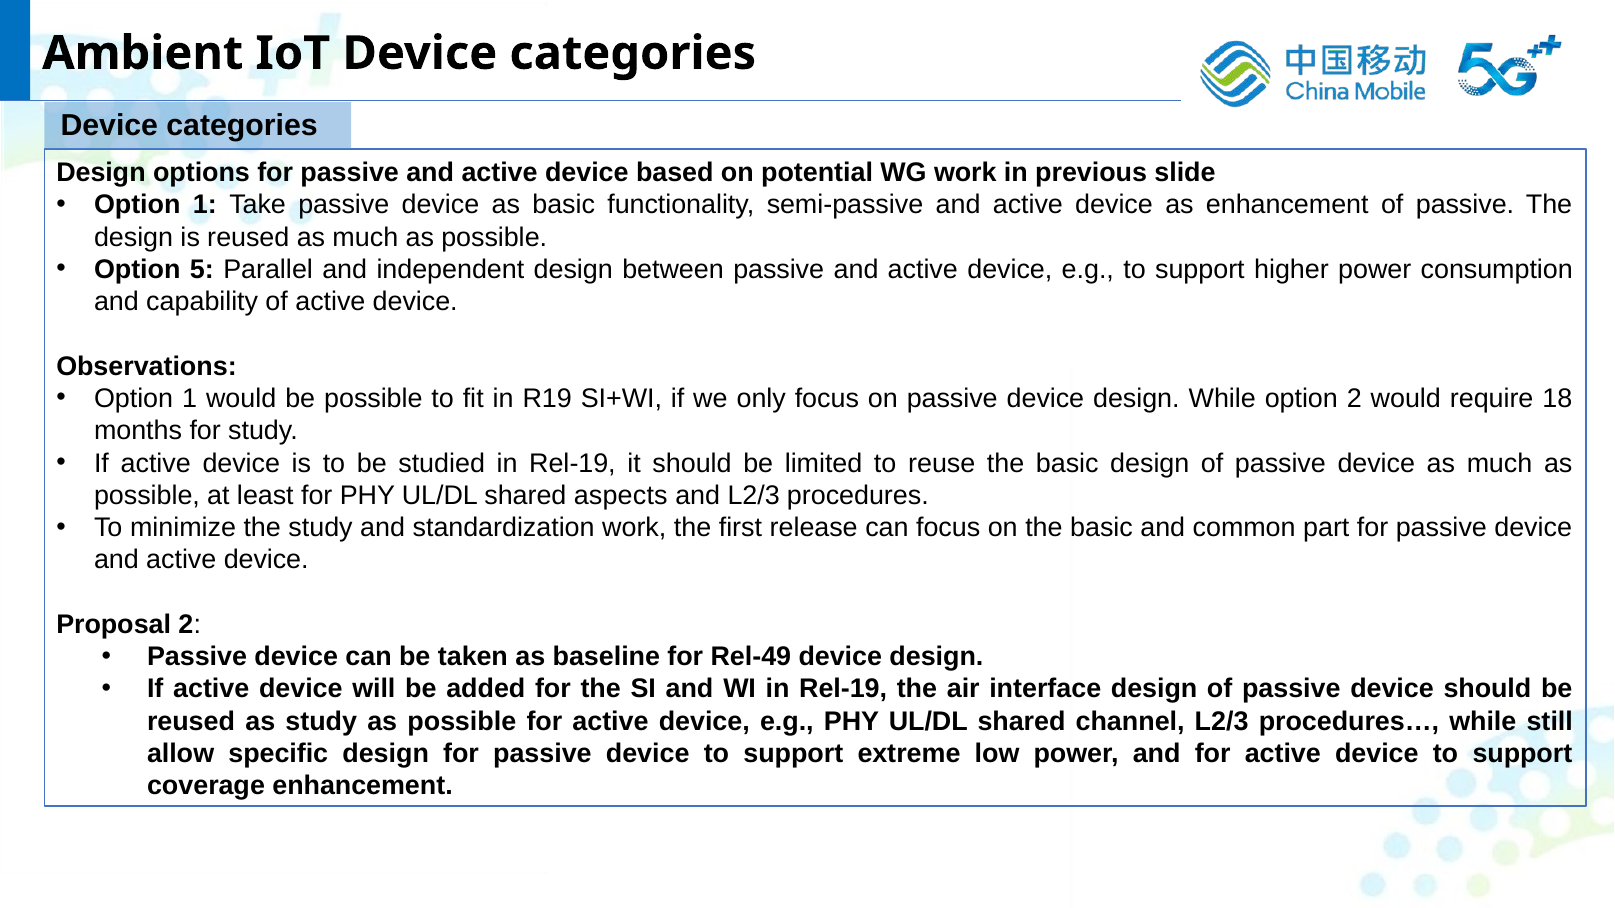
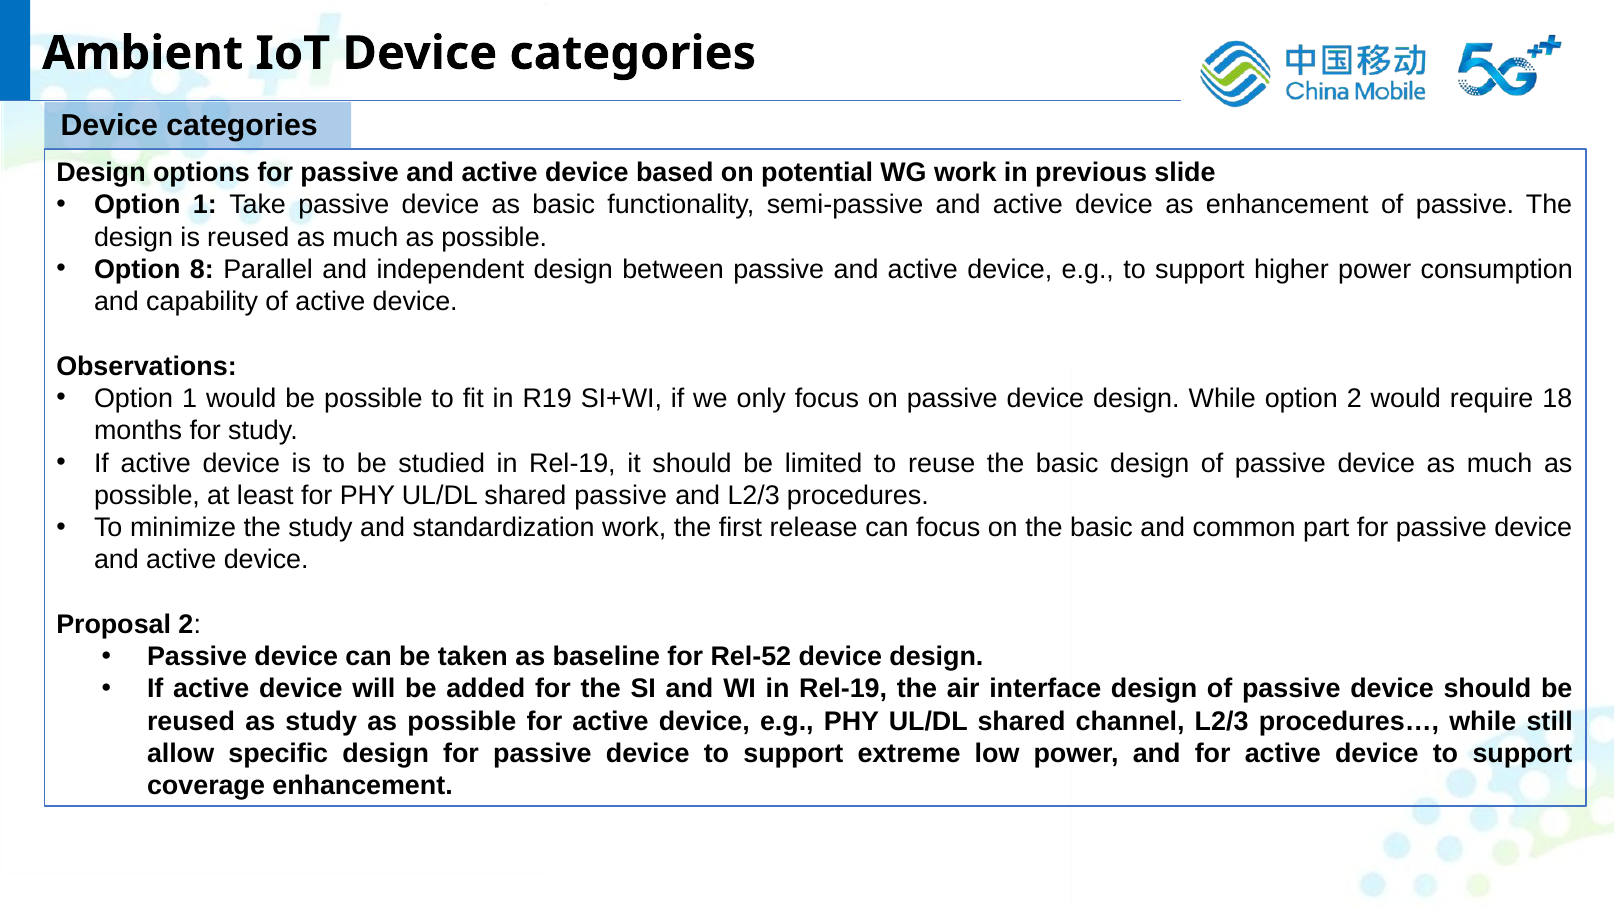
5: 5 -> 8 (202, 270)
shared aspects: aspects -> passive (621, 496)
Rel-49: Rel-49 -> Rel-52 (751, 657)
